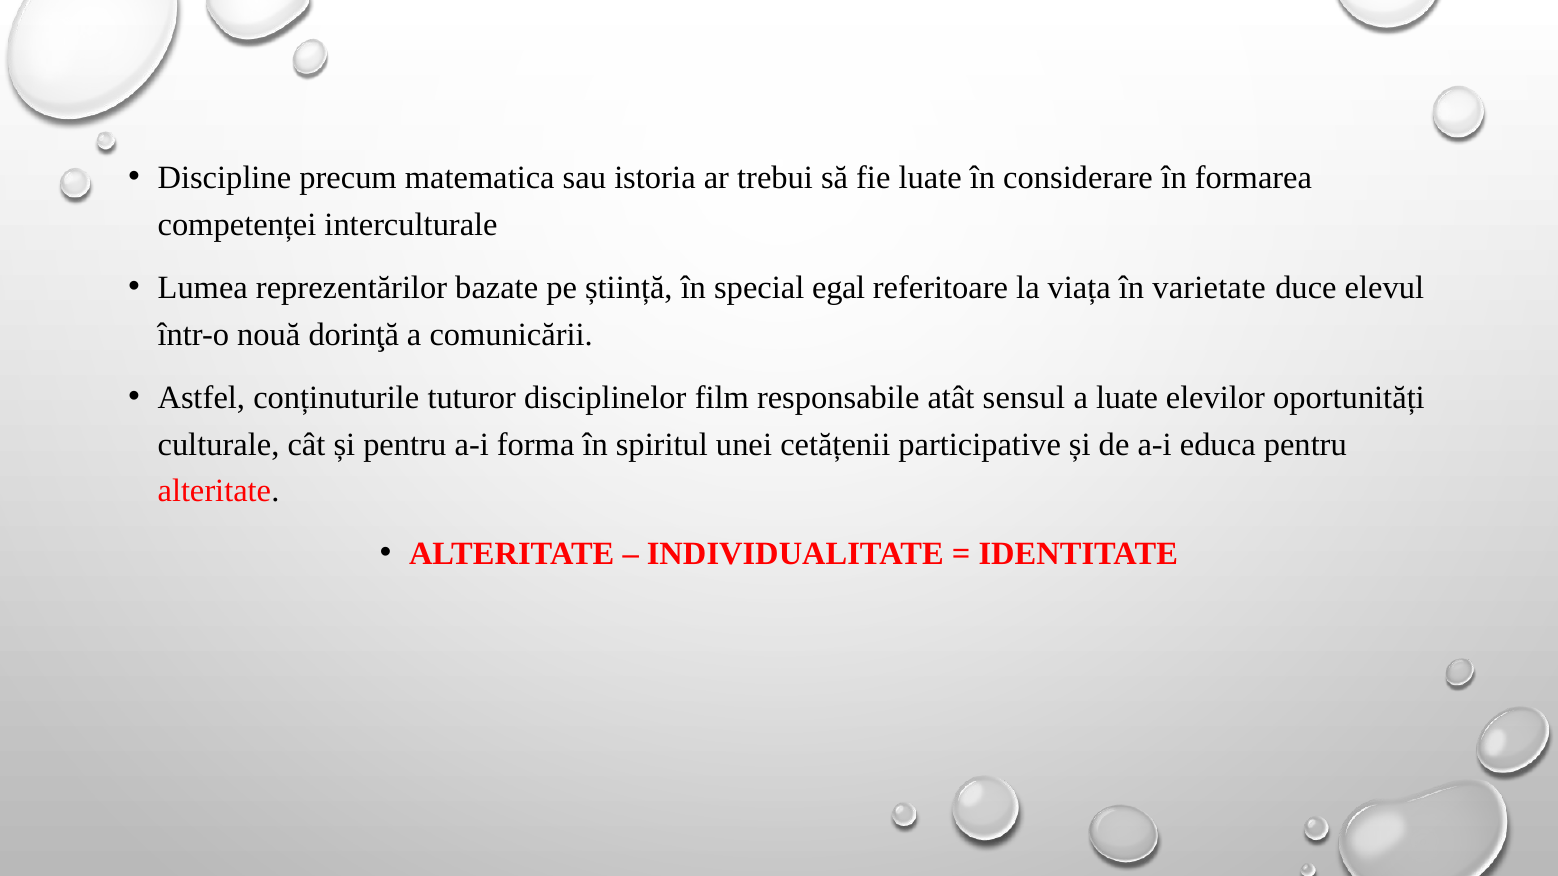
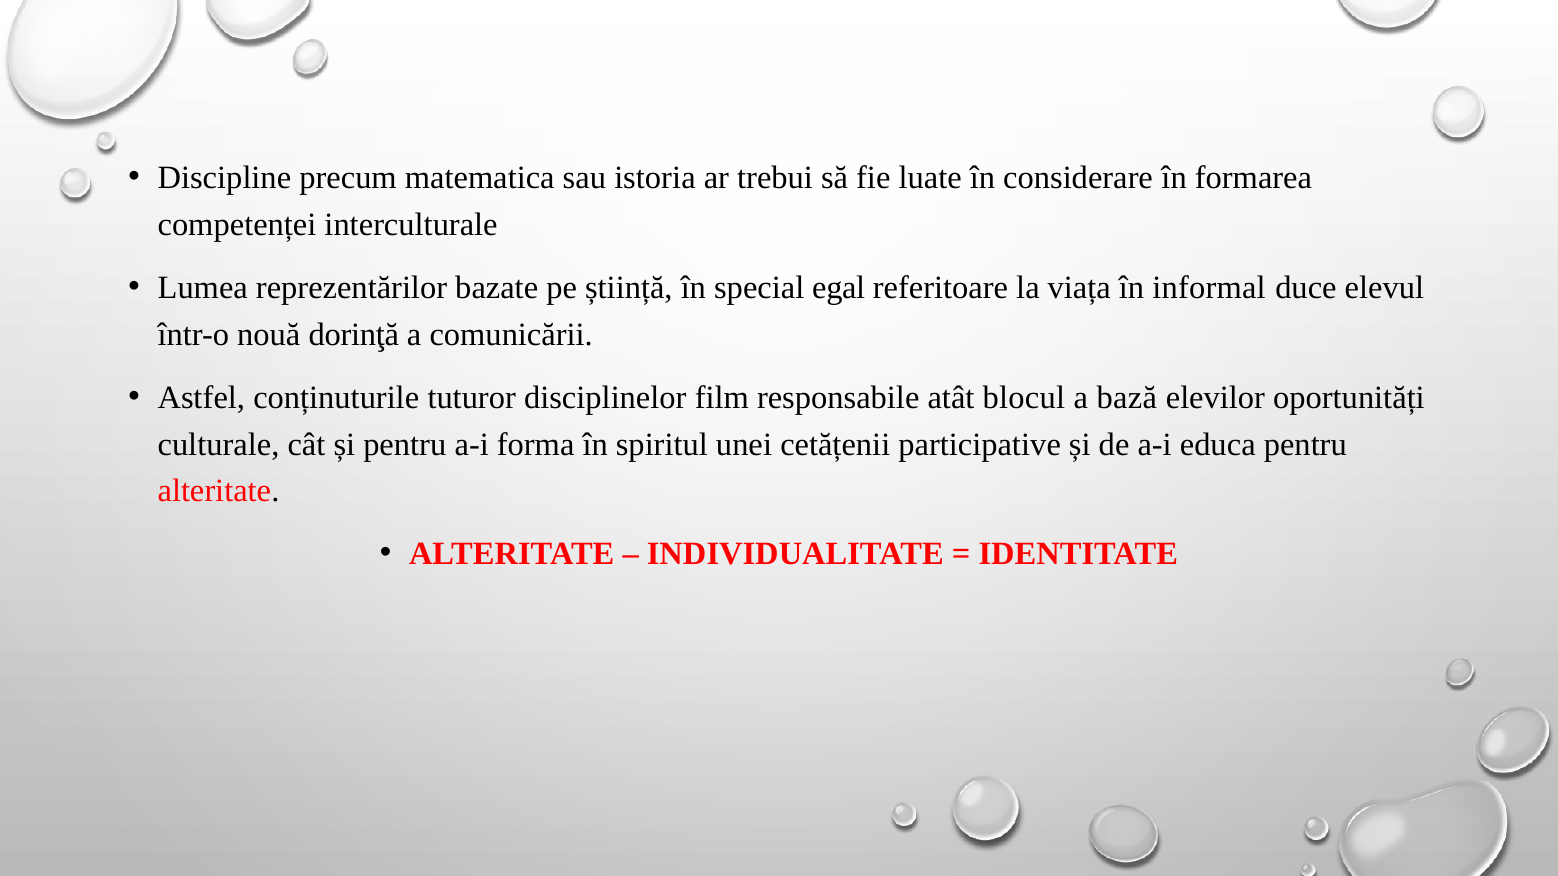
varietate: varietate -> informal (1209, 288)
sensul: sensul -> blocul (1024, 398)
a luate: luate -> bază (1127, 398)
